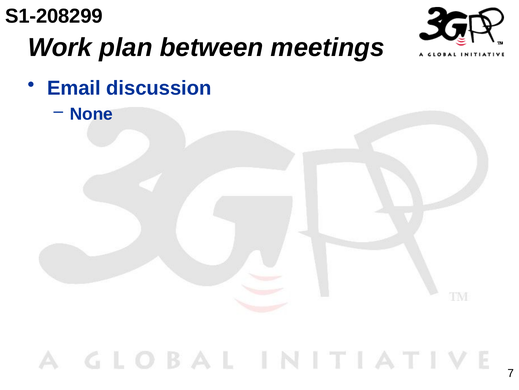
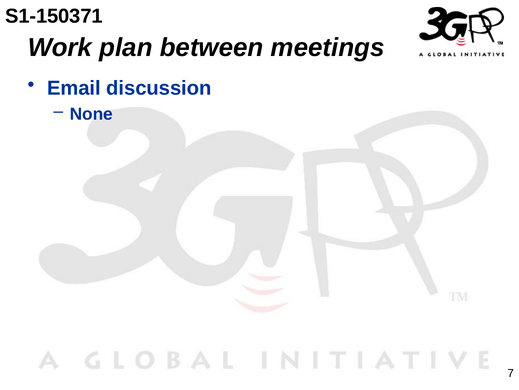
S1-208299: S1-208299 -> S1-150371 (54, 16)
